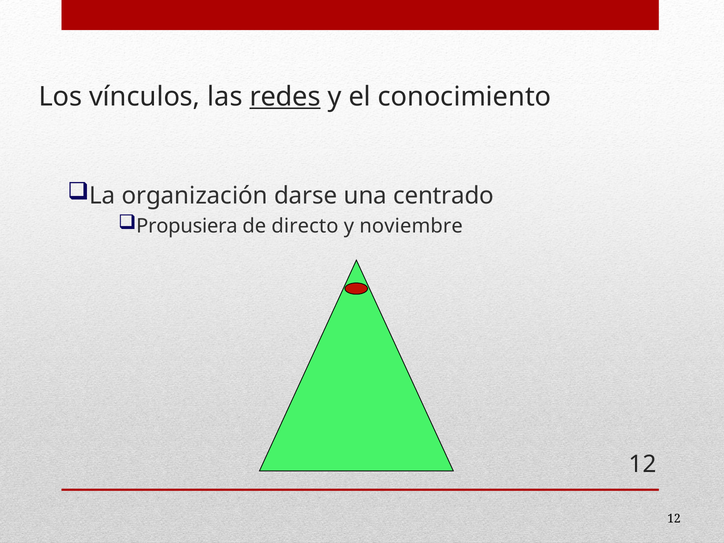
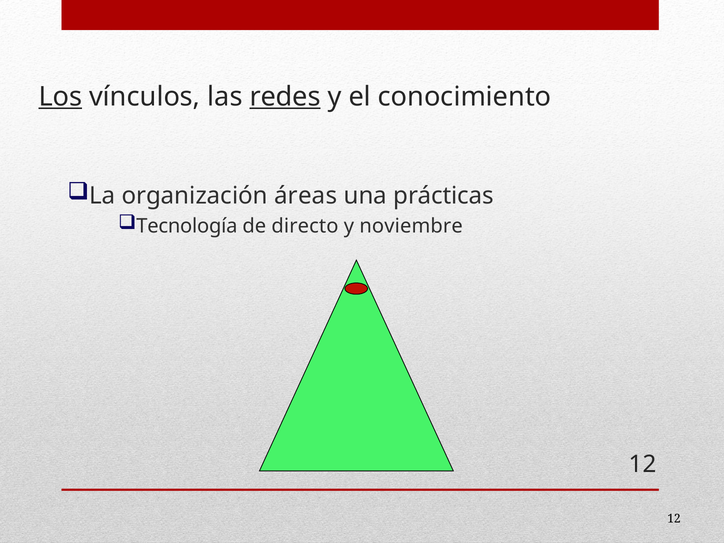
Los underline: none -> present (60, 97)
darse: darse -> áreas (306, 196)
centrado: centrado -> prácticas (444, 196)
Propusiera: Propusiera -> Tecnología (187, 226)
